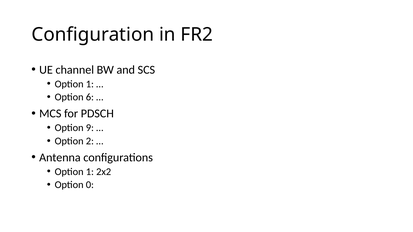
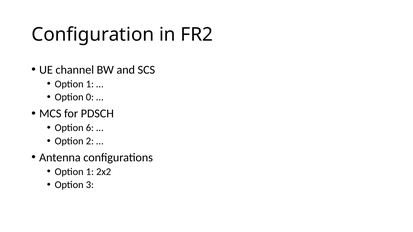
6: 6 -> 0 (90, 97)
9: 9 -> 6 (90, 128)
0: 0 -> 3 (90, 185)
